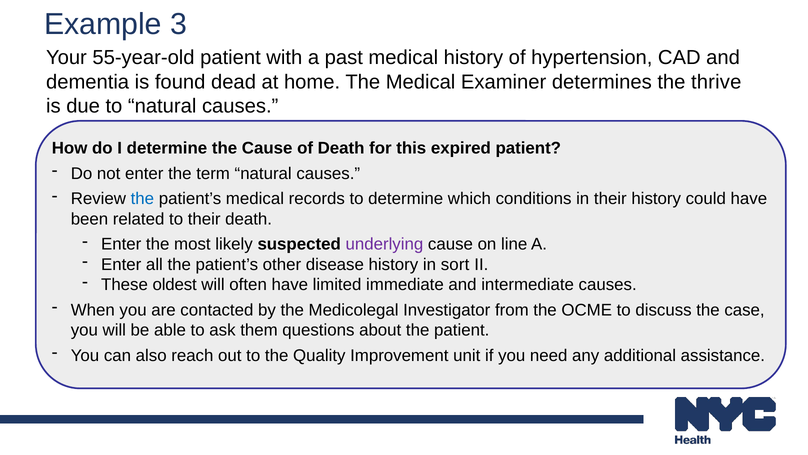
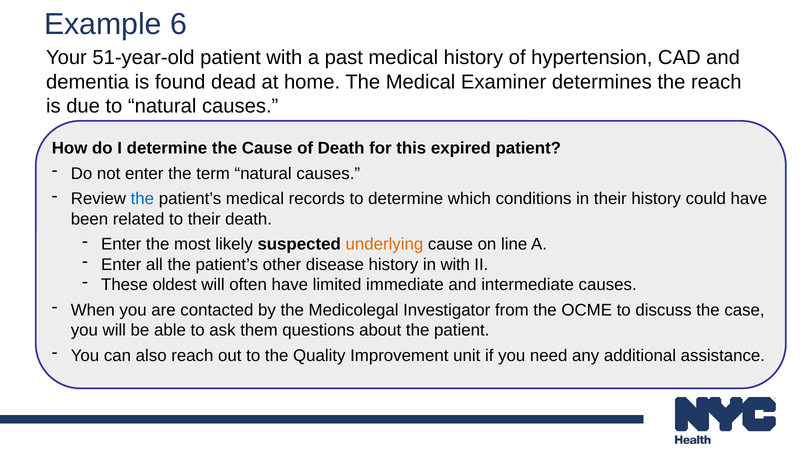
3: 3 -> 6 (179, 24)
55-year-old: 55-year-old -> 51-year-old (143, 58)
the thrive: thrive -> reach (716, 82)
underlying colour: purple -> orange (384, 244)
in sort: sort -> with (455, 264)
